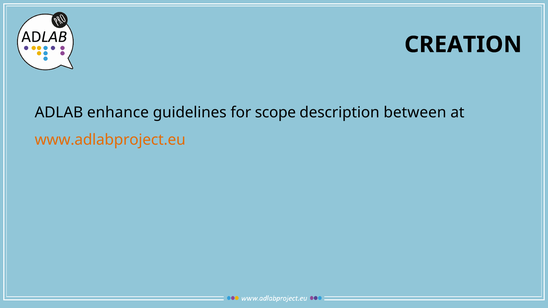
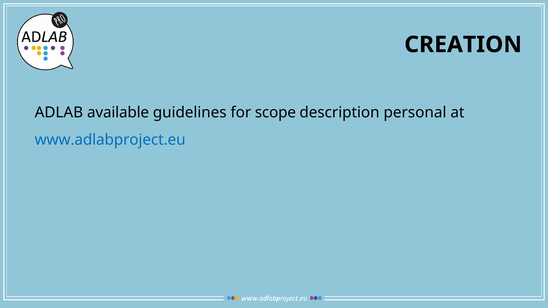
enhance: enhance -> available (118, 113)
between: between -> personal (415, 113)
www.adlabproject.eu colour: orange -> blue (110, 140)
